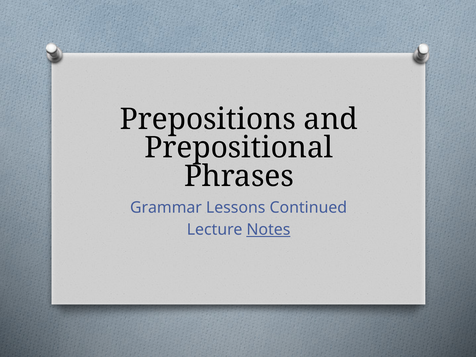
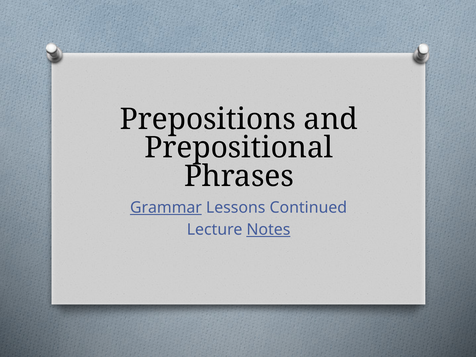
Grammar underline: none -> present (166, 208)
